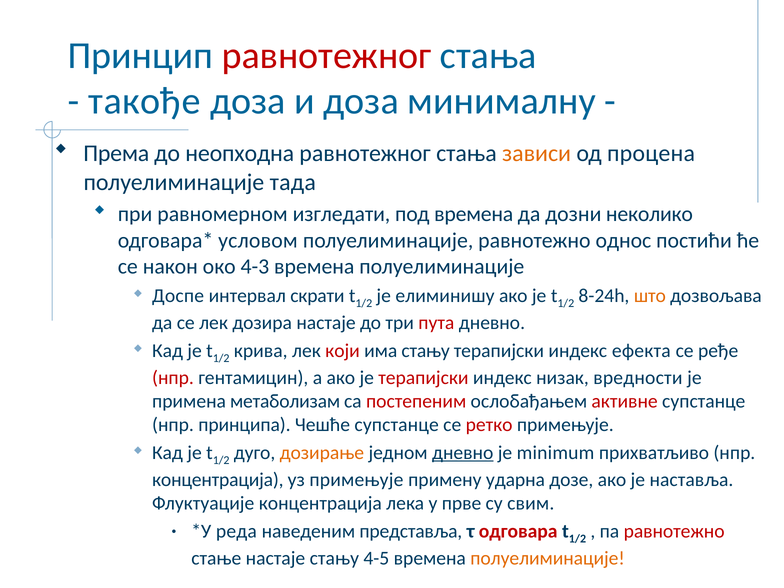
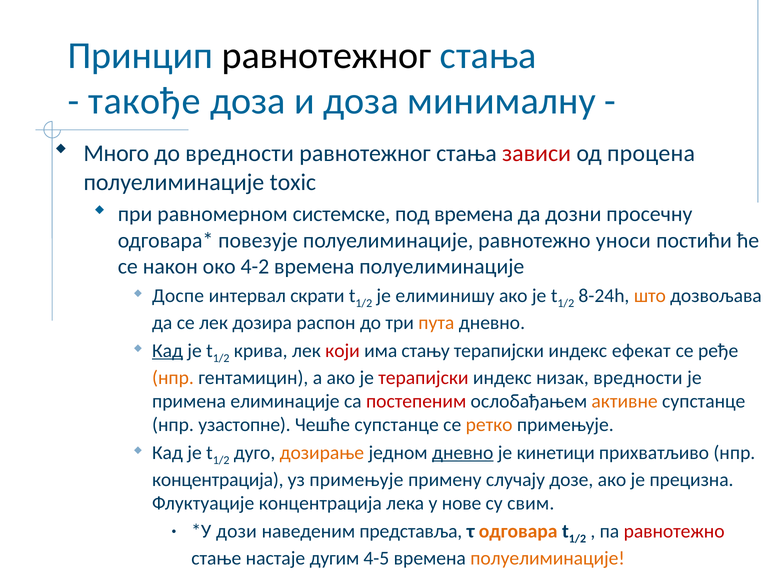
равнотежног colour: red -> black (327, 56)
Према: Према -> Много (116, 153)
до неопходна: неопходна -> вредности (240, 153)
зависи colour: orange -> red (537, 153)
тада: тада -> toxic (293, 182)
изгледати: изгледати -> системске (342, 214)
неколико: неколико -> просечну (649, 214)
условом: условом -> повезује (258, 240)
однос: однос -> уноси (623, 240)
4-3: 4-3 -> 4-2 (255, 267)
дозира настаје: настаје -> распон (326, 323)
пута colour: red -> orange (436, 323)
Кад underline: none -> present (168, 351)
ефекта: ефекта -> ефекат (641, 351)
нпр colour: red -> orange (173, 378)
метаболизам: метаболизам -> елиминације (285, 401)
активне colour: red -> orange (625, 401)
принципа: принципа -> узастопне (245, 425)
ретко colour: red -> orange (489, 425)
minimum: minimum -> кинетици (556, 453)
ударна: ударна -> случају (515, 480)
наставља: наставља -> прецизна (692, 480)
прве: прве -> нове (462, 503)
реда: реда -> дози (236, 531)
одговара colour: red -> orange (518, 531)
настаје стању: стању -> дугим (334, 558)
